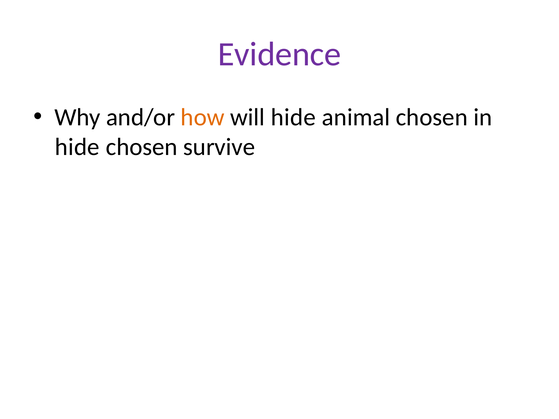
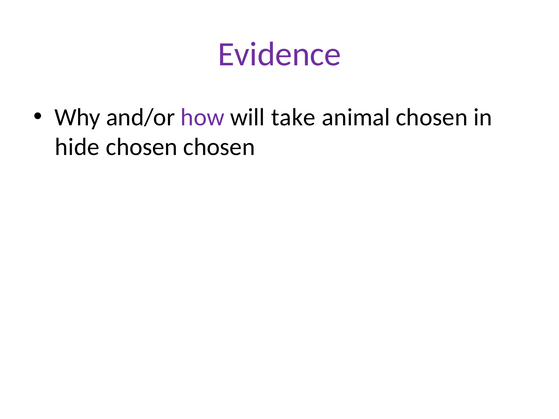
how colour: orange -> purple (203, 117)
will hide: hide -> take (293, 117)
chosen survive: survive -> chosen (219, 147)
